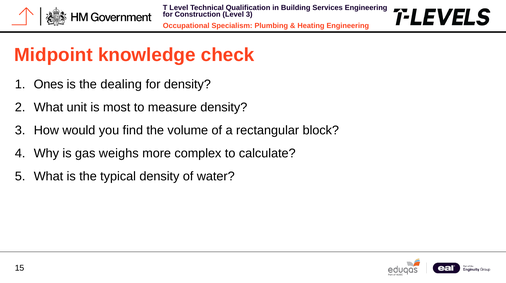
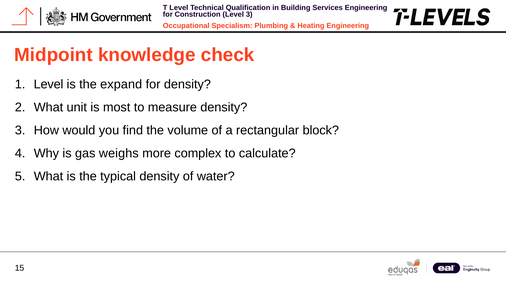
Ones: Ones -> Level (49, 84)
dealing: dealing -> expand (121, 84)
